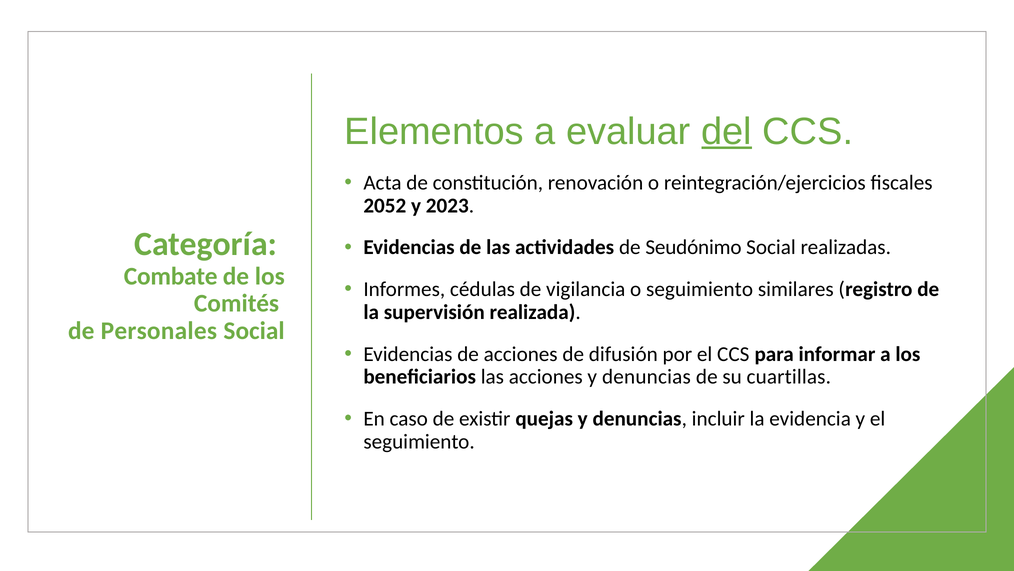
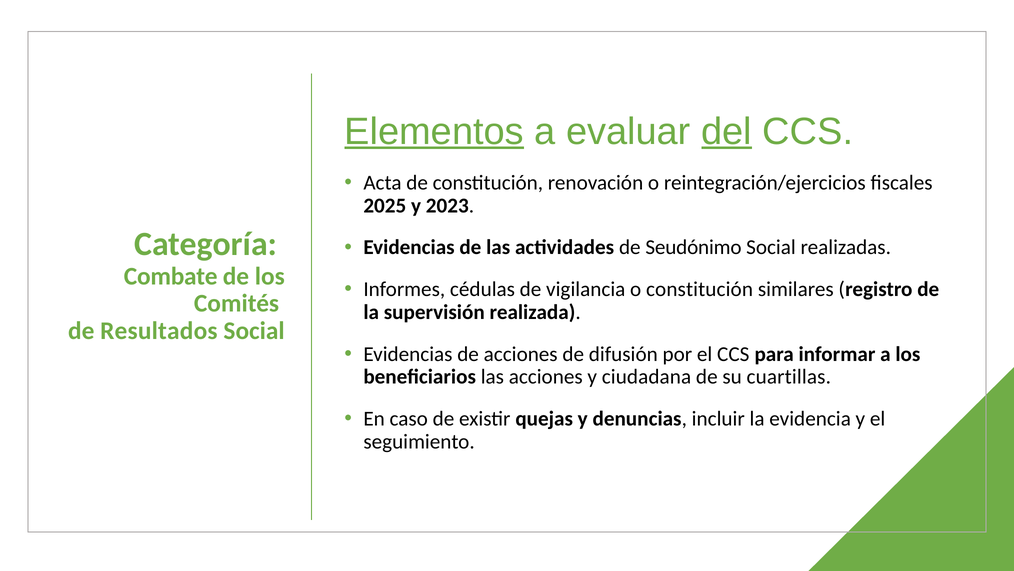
Elementos underline: none -> present (434, 131)
2052: 2052 -> 2025 (385, 205)
o seguimiento: seguimiento -> constitución (700, 289)
Personales: Personales -> Resultados (159, 331)
acciones y denuncias: denuncias -> ciudadana (646, 377)
